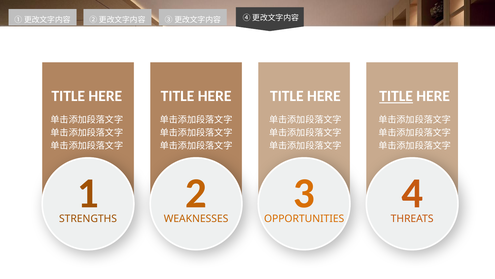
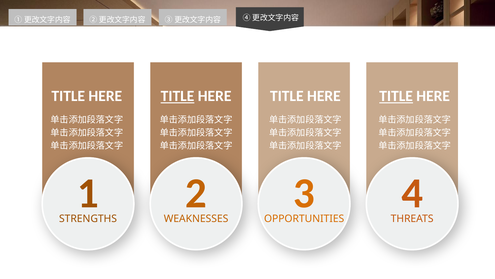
TITLE underline: none -> present (178, 96)
